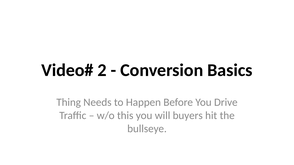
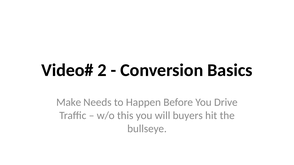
Thing: Thing -> Make (69, 103)
